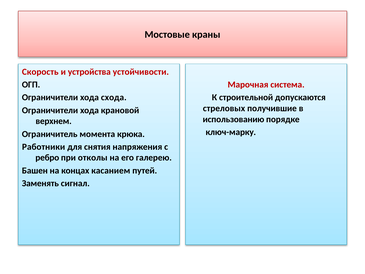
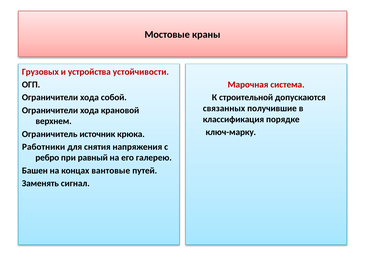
Скорость: Скорость -> Грузовых (40, 72)
схода: схода -> собой (114, 97)
стреловых: стреловых -> связанных (224, 108)
использованию: использованию -> классификация (233, 119)
момента: момента -> источник (97, 134)
отколы: отколы -> равный (93, 158)
касанием: касанием -> вантовые (111, 170)
